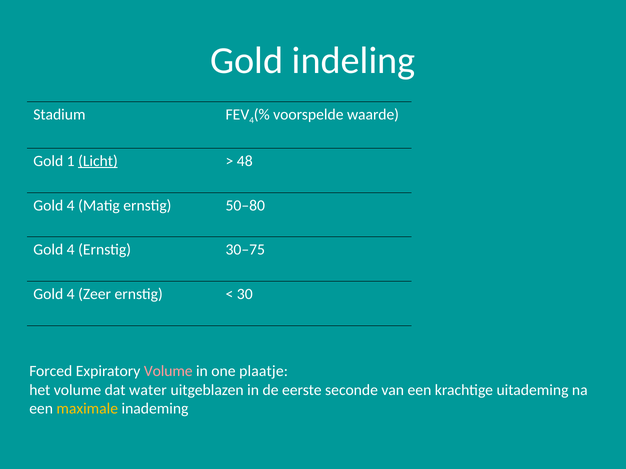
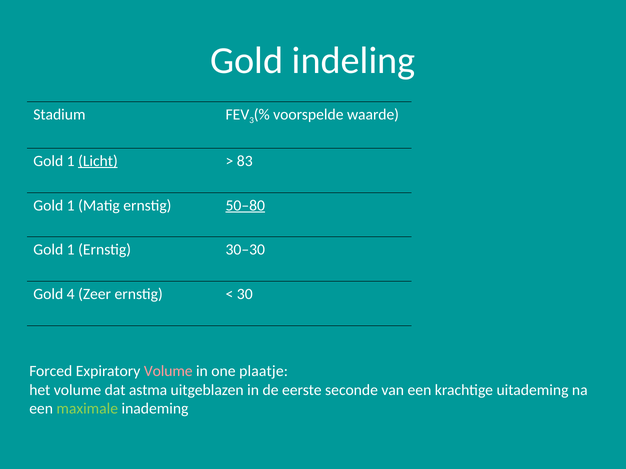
4: 4 -> 3 (252, 121)
48: 48 -> 83 (245, 161)
4: 4 -> 1 (71, 206)
50–80 underline: none -> present (245, 206)
4: 4 -> 1 (71, 250)
30–75: 30–75 -> 30–30 (245, 250)
water: water -> astma (148, 390)
maximale colour: yellow -> light green (87, 409)
